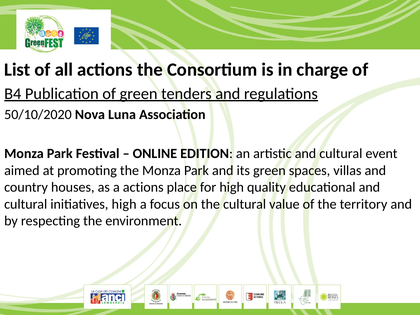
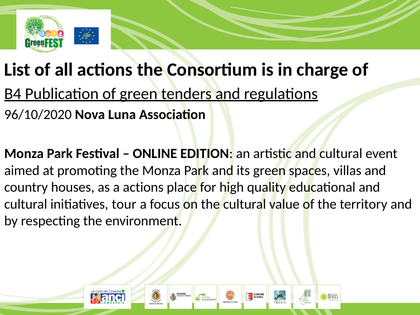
50/10/2020: 50/10/2020 -> 96/10/2020 (38, 114)
initiatives high: high -> tour (124, 204)
